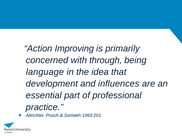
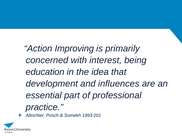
through: through -> interest (106, 60)
language: language -> education (45, 72)
